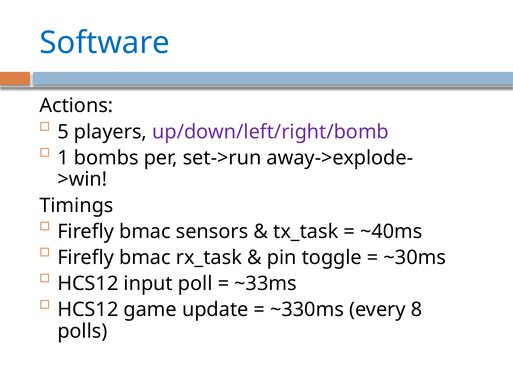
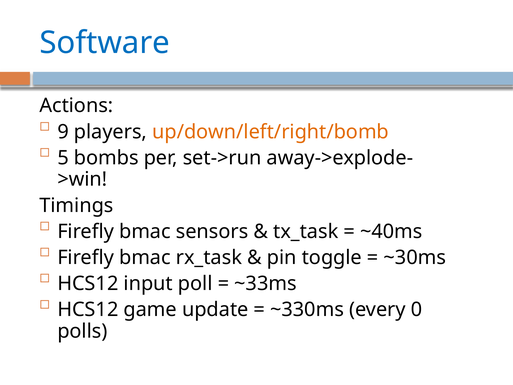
5: 5 -> 9 (63, 132)
up/down/left/right/bomb colour: purple -> orange (271, 132)
1: 1 -> 5 (63, 158)
8: 8 -> 0 (416, 309)
